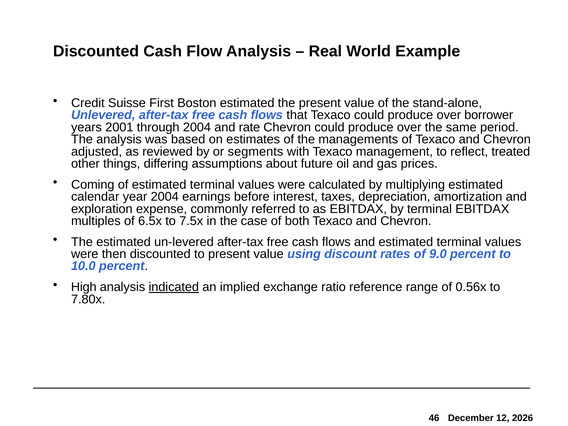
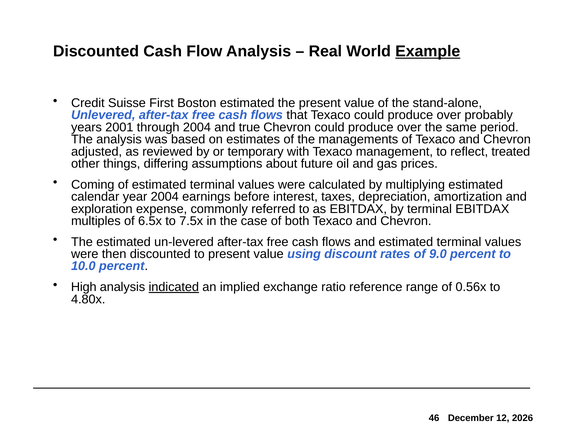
Example underline: none -> present (428, 51)
borrower: borrower -> probably (489, 115)
rate: rate -> true (249, 127)
segments: segments -> temporary (256, 152)
7.80x: 7.80x -> 4.80x (88, 299)
